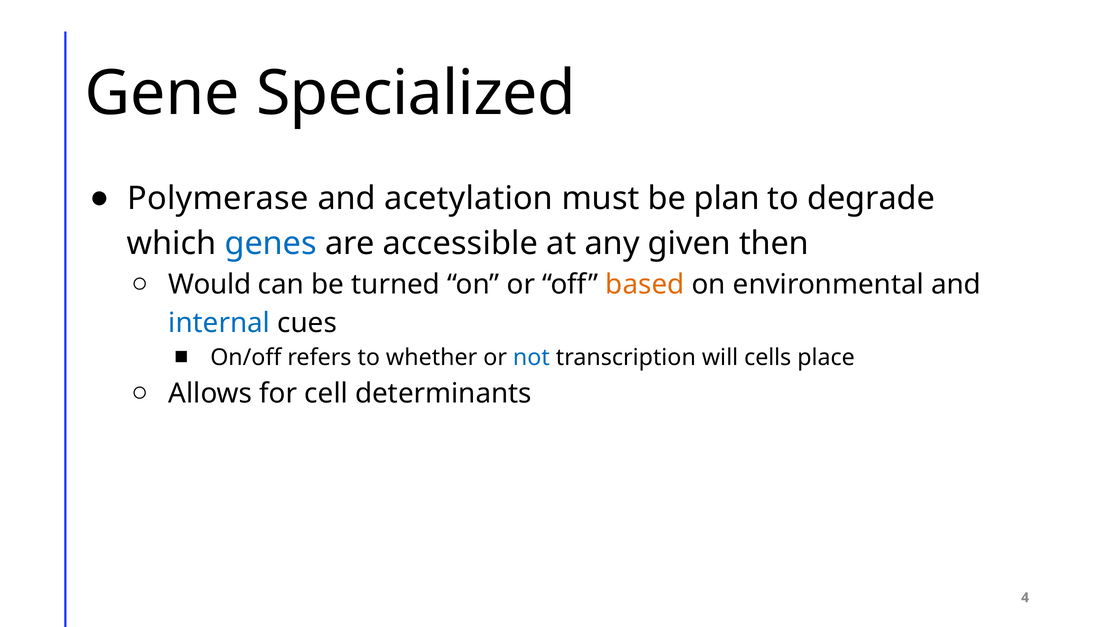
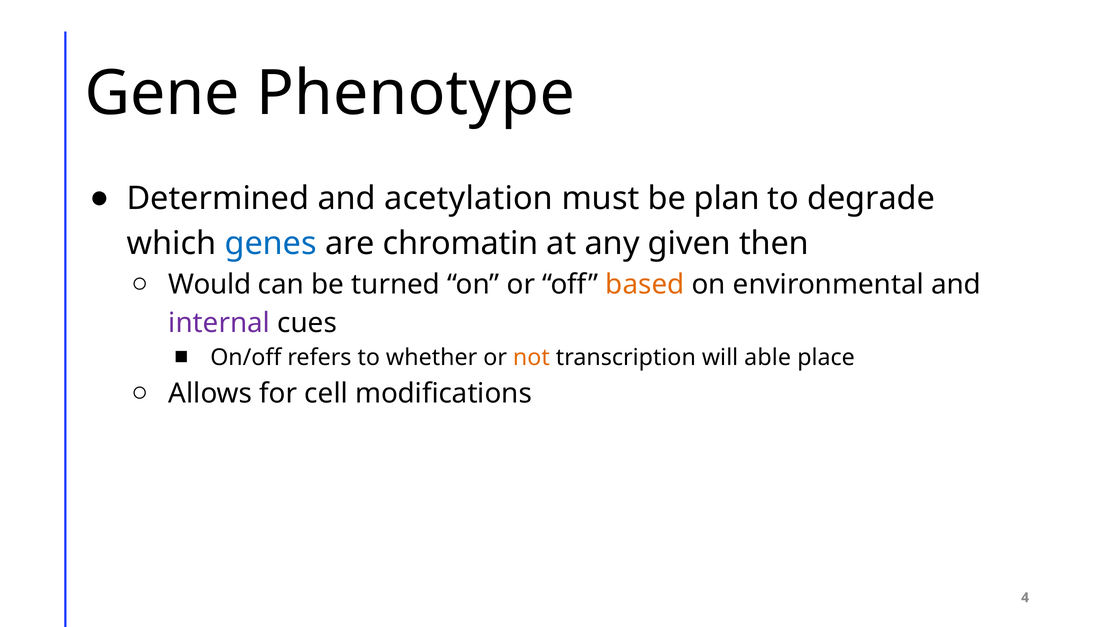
Specialized: Specialized -> Phenotype (416, 94)
Polymerase: Polymerase -> Determined (218, 199)
accessible: accessible -> chromatin (461, 243)
internal colour: blue -> purple (219, 323)
not colour: blue -> orange (531, 357)
cells: cells -> able (768, 357)
determinants: determinants -> modifications (444, 393)
